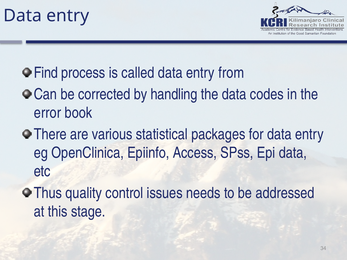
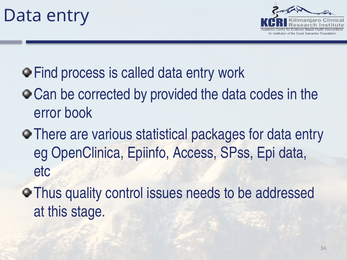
from: from -> work (231, 73)
handling: handling -> provided (174, 94)
